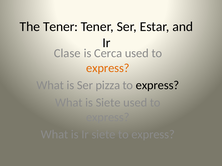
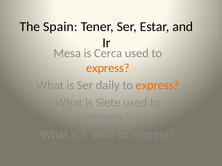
The Tener: Tener -> Spain (60, 27)
Clase: Clase -> Mesa (67, 53)
pizza: pizza -> daily (108, 85)
express colour: black -> orange (157, 85)
